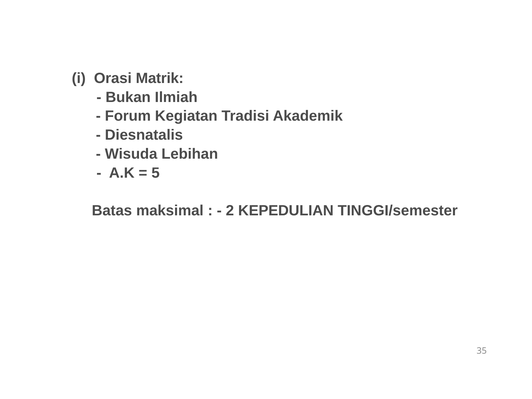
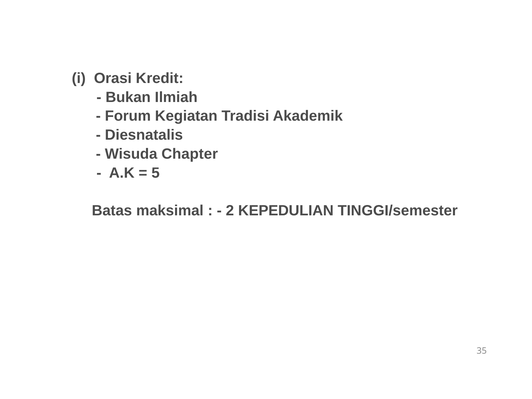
Matrik: Matrik -> Kredit (160, 78)
Lebihan: Lebihan -> Chapter (190, 154)
